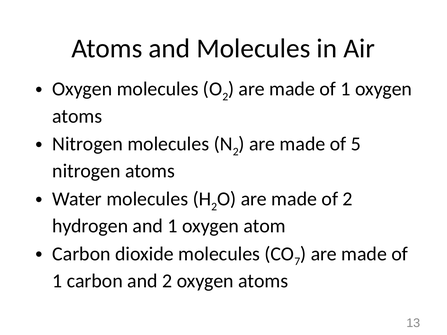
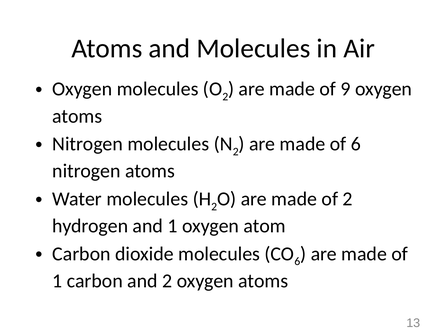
1: 1 -> 9 (346, 89)
of 5: 5 -> 6 (356, 144)
7: 7 -> 6 (297, 262)
